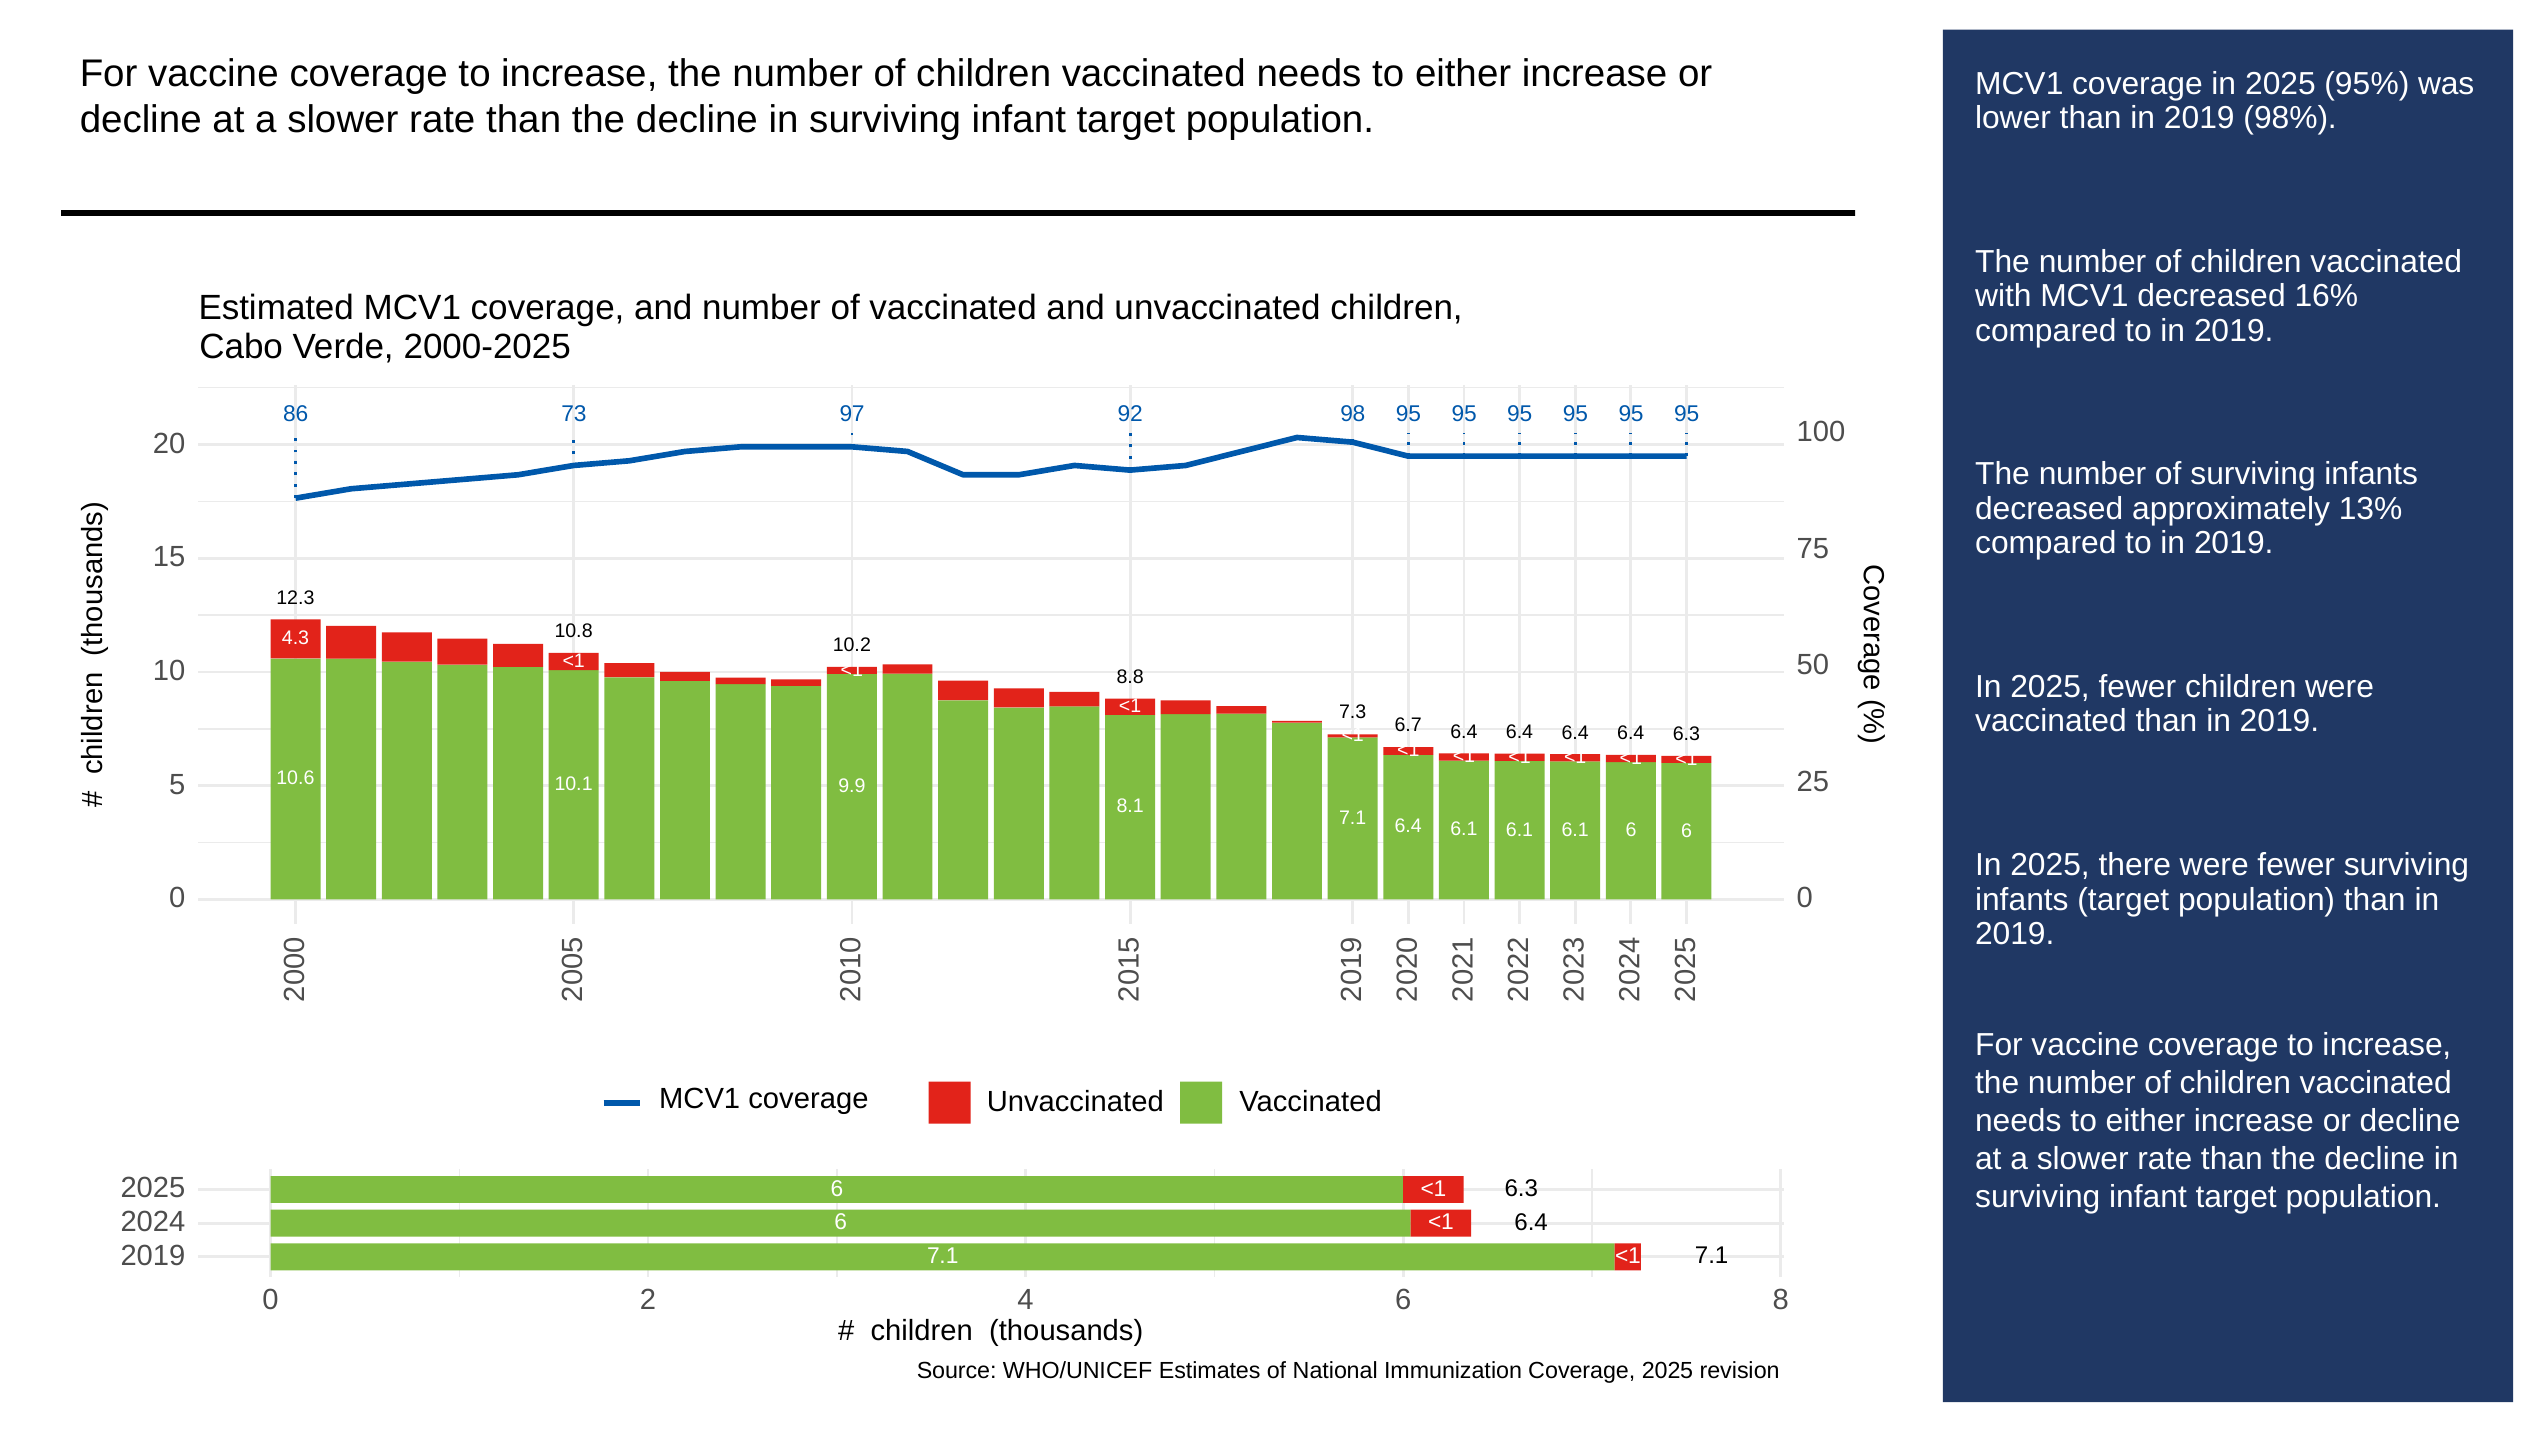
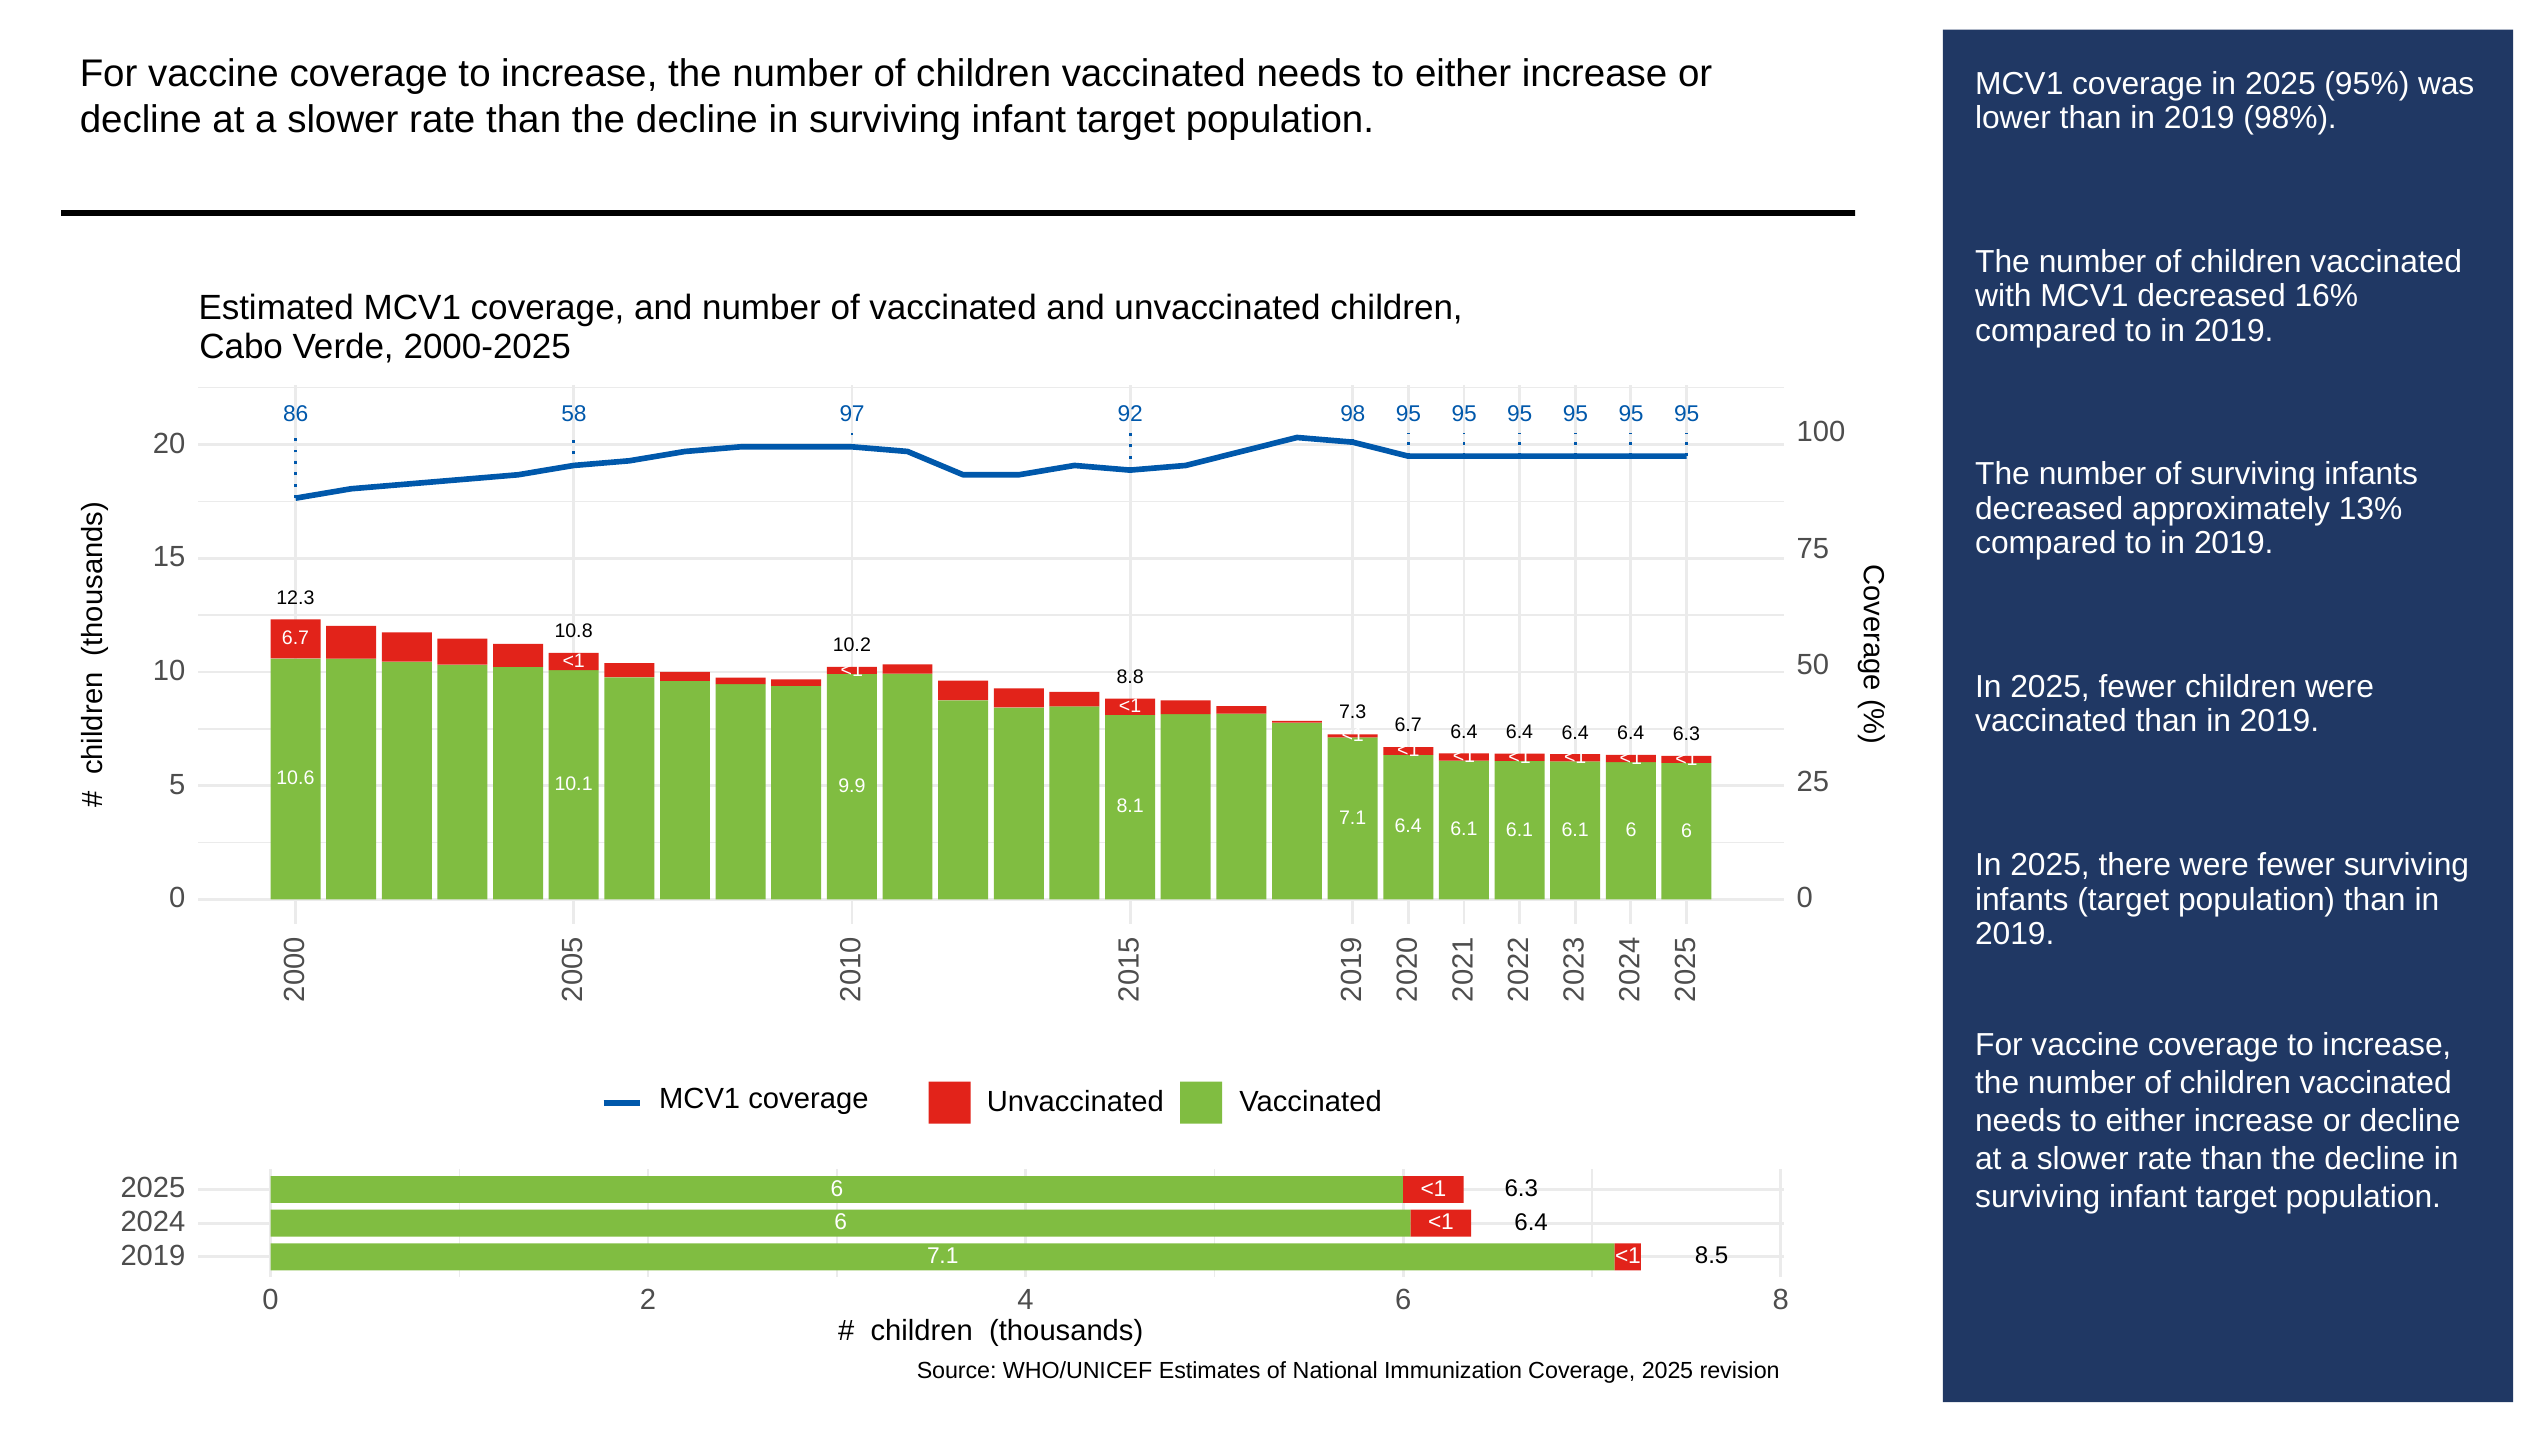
73: 73 -> 58 (574, 414)
4.3: 4.3 -> 6.7 (296, 638)
7.1: 7.1 -> 8.5 (1712, 1256)
